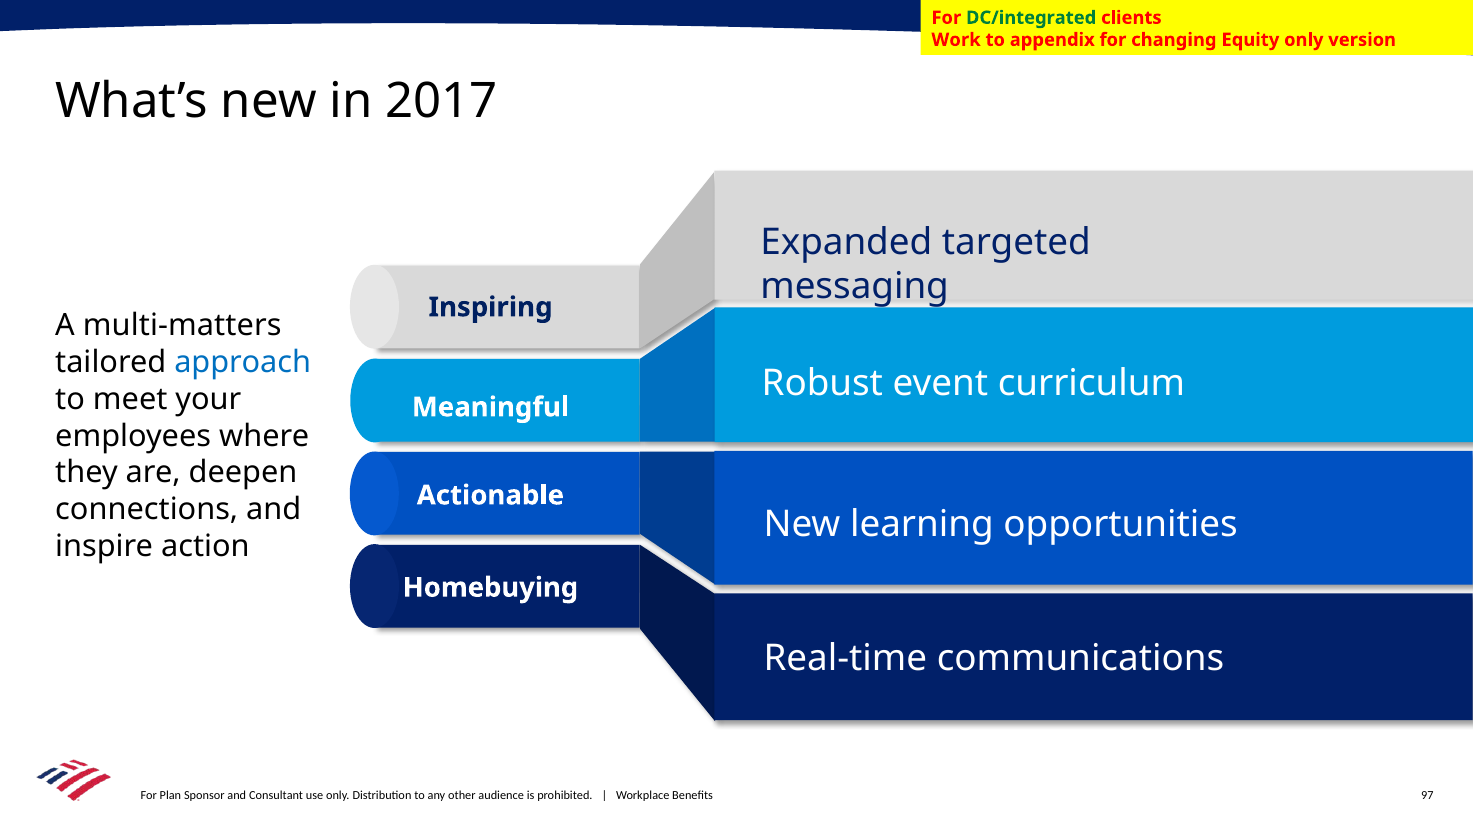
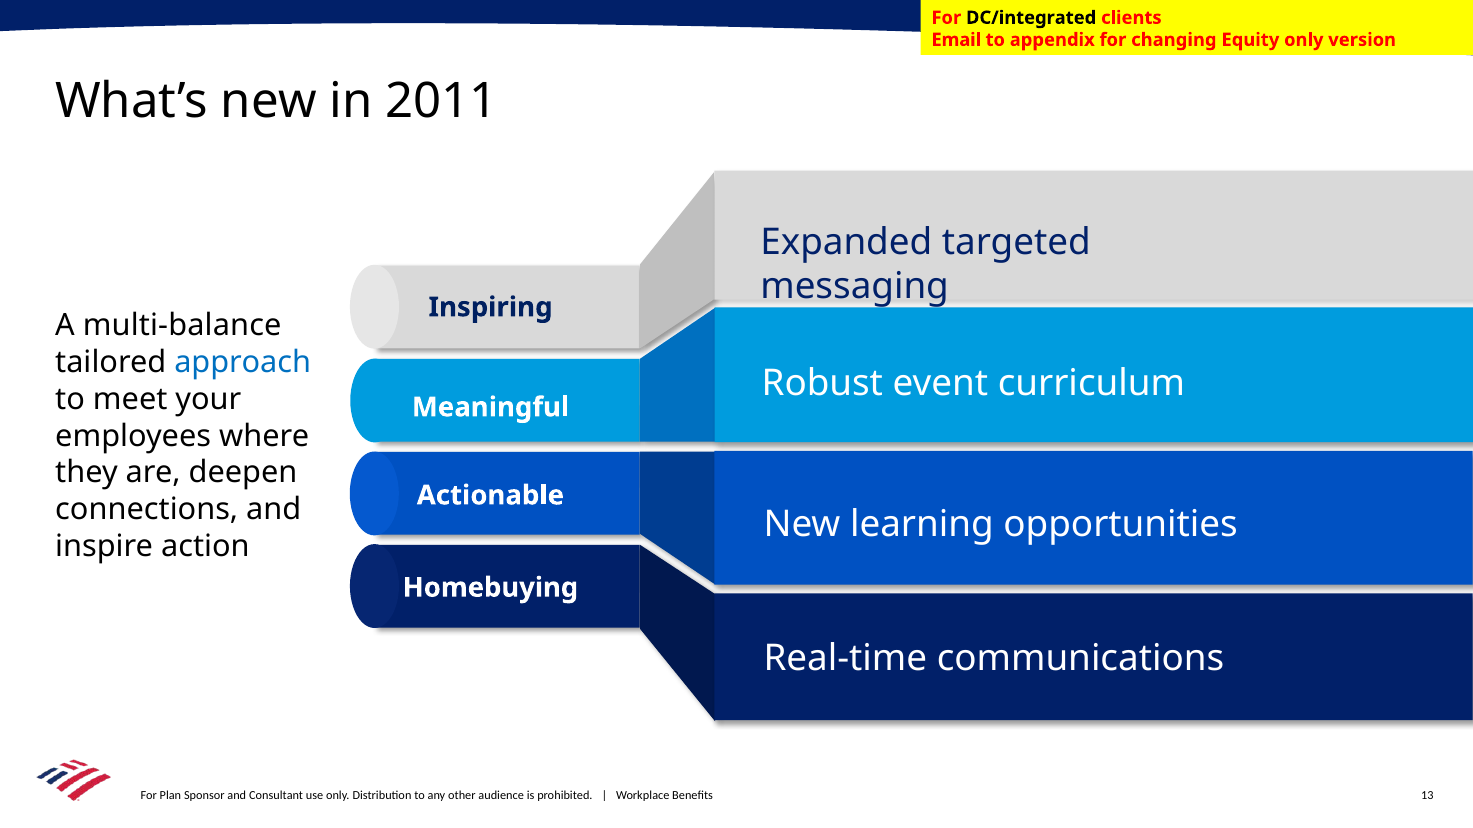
DC/integrated colour: green -> black (1031, 18)
Work: Work -> Email (956, 40)
2017: 2017 -> 2011 (441, 101)
multi-matters: multi-matters -> multi-balance (182, 326)
97: 97 -> 13 (1427, 796)
